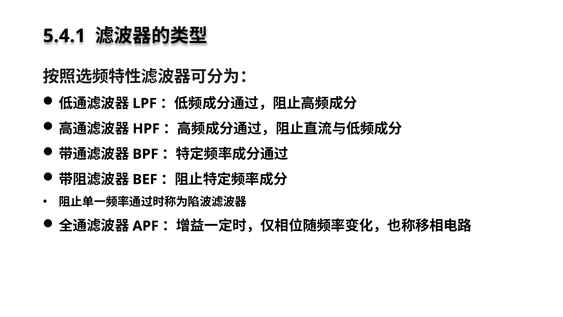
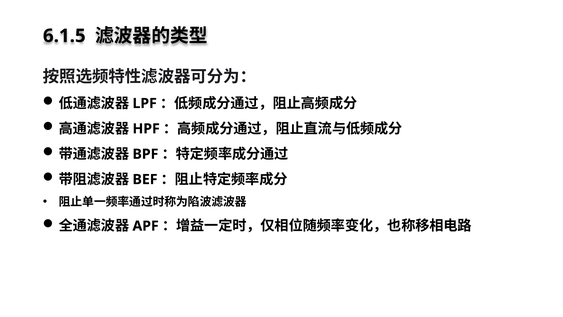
5.4.1: 5.4.1 -> 6.1.5 (64, 36)
